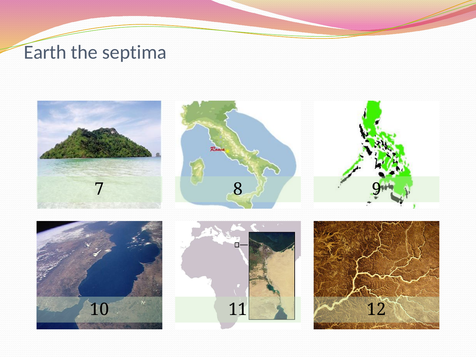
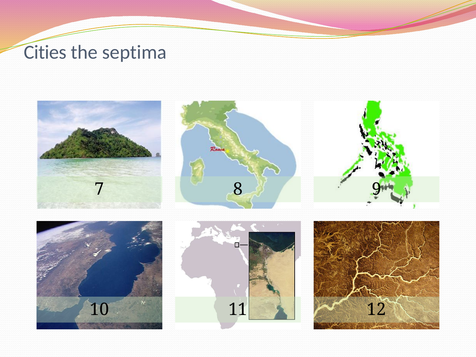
Earth: Earth -> Cities (45, 52)
